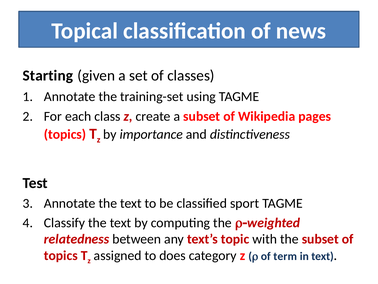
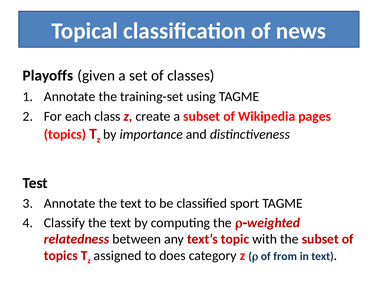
Starting: Starting -> Playoffs (48, 75)
term: term -> from (285, 256)
